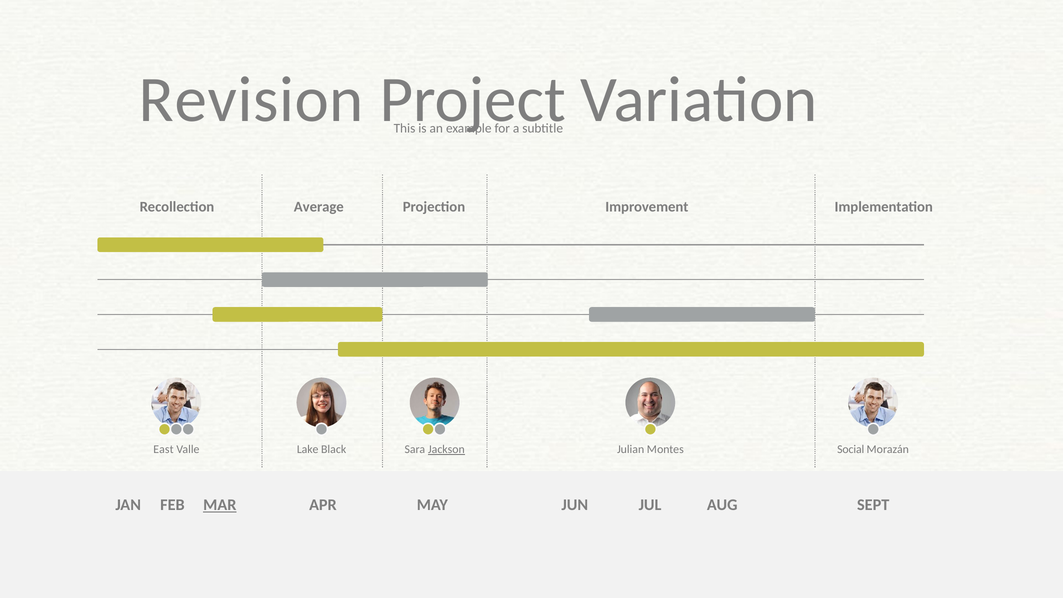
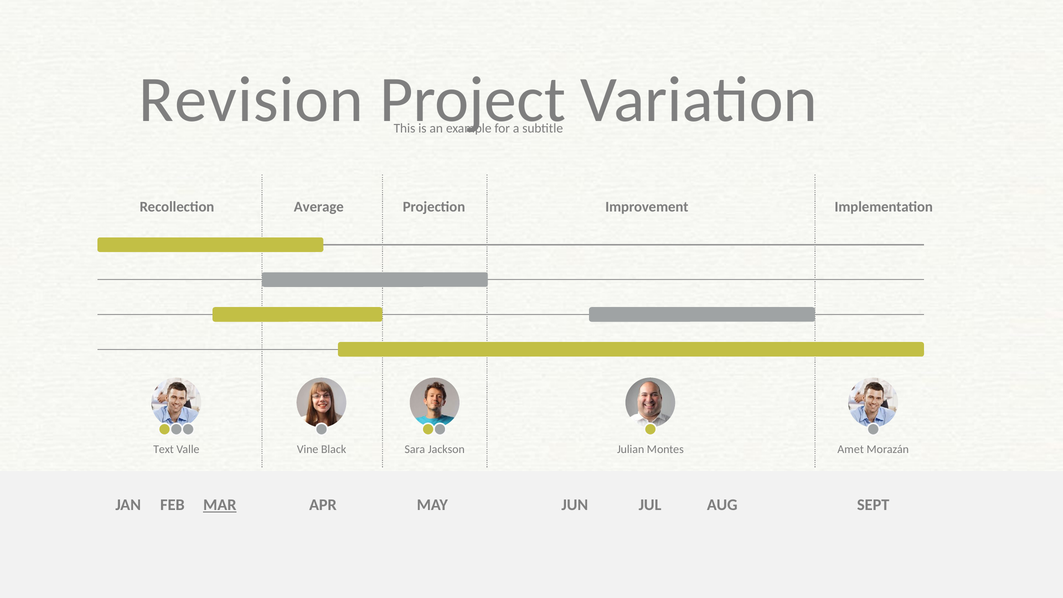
East: East -> Text (164, 449)
Lake: Lake -> Vine (308, 449)
Jackson underline: present -> none (446, 449)
Social: Social -> Amet (851, 449)
